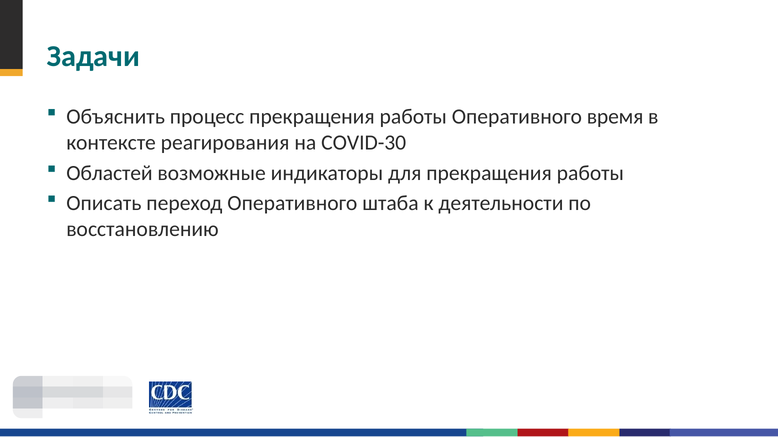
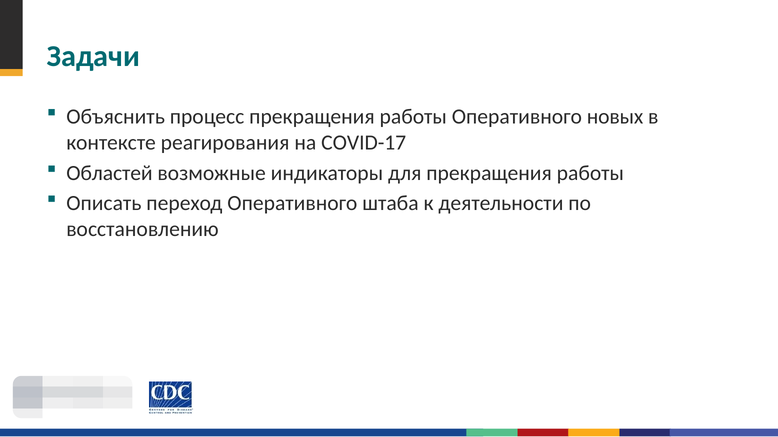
время: время -> новых (615, 117)
COVID-30: COVID-30 -> COVID-17 (364, 143)
